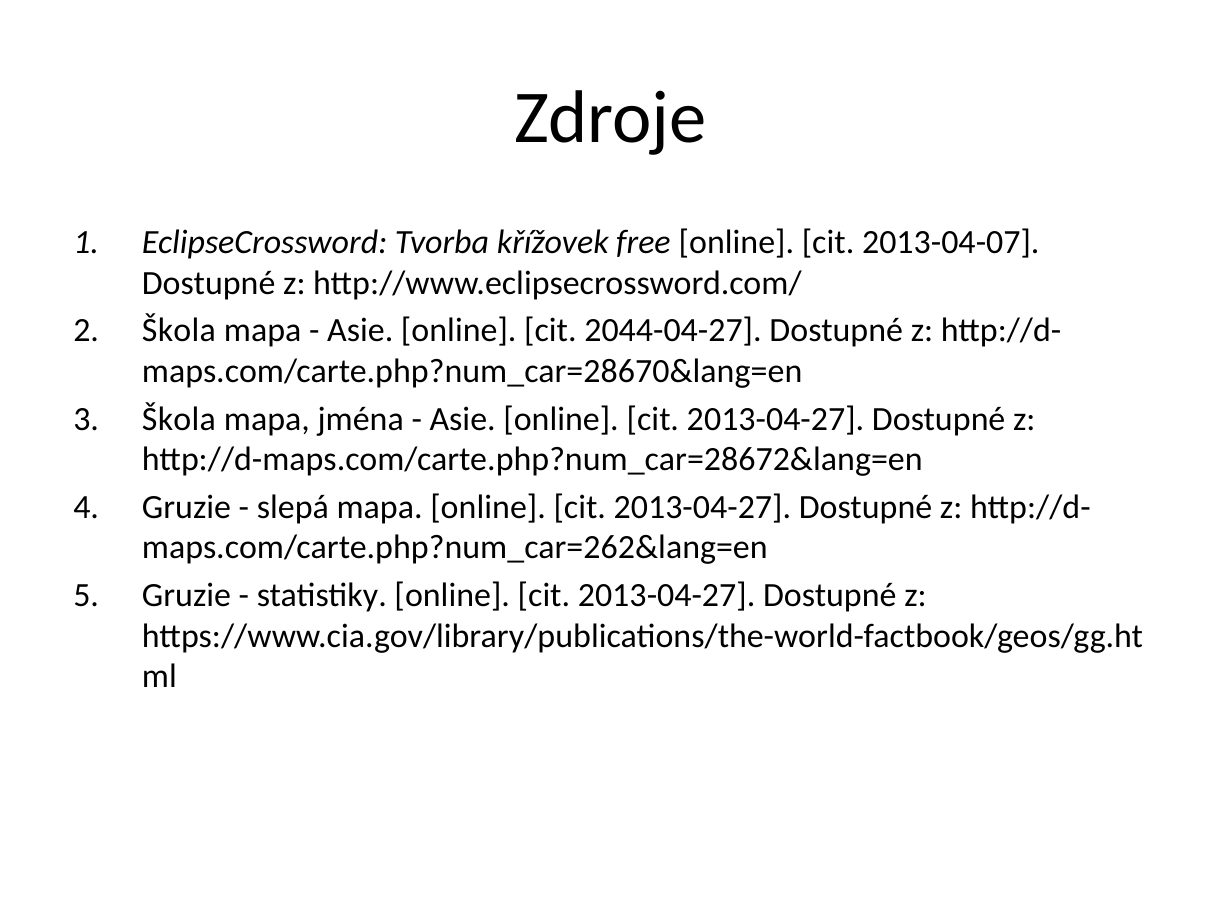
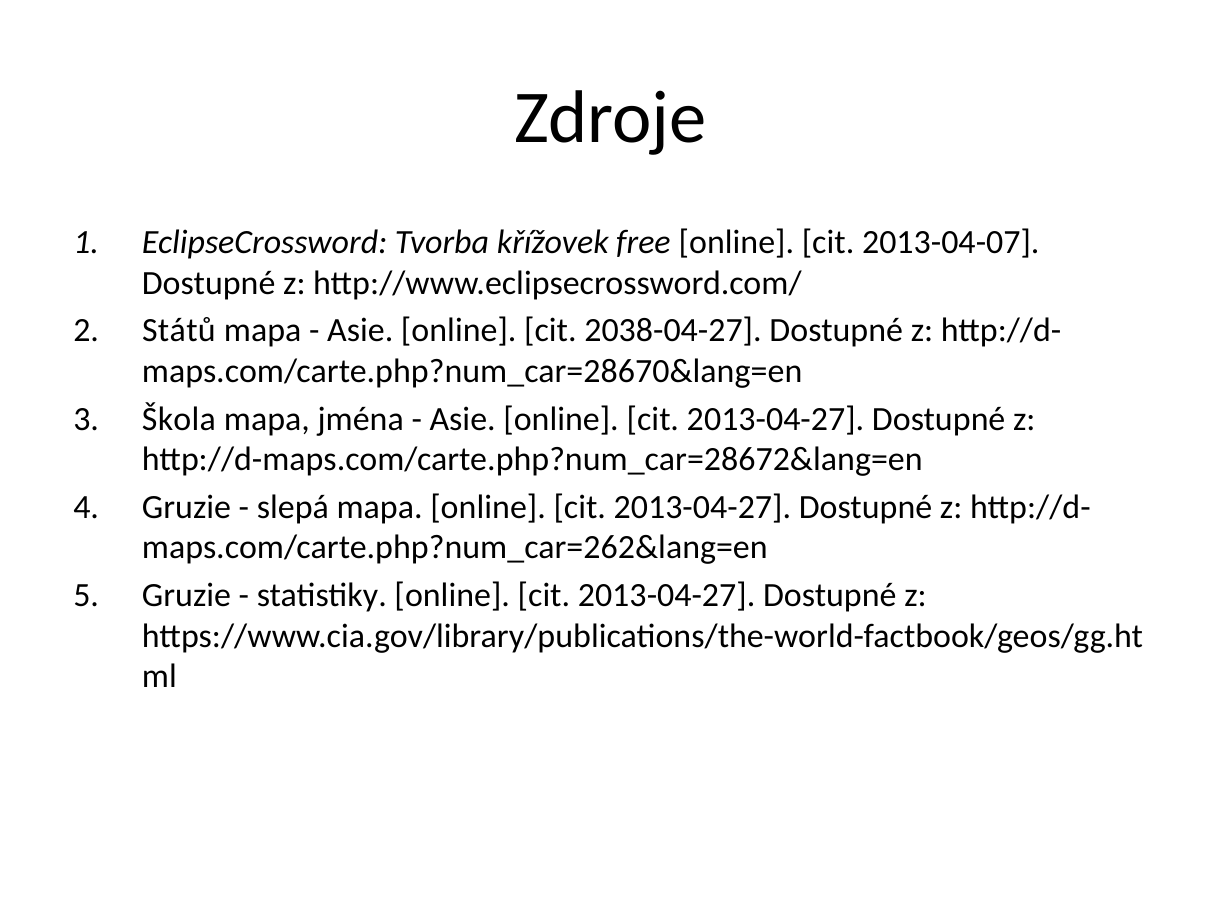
Škola: Škola -> Států (179, 331)
2044-04-27: 2044-04-27 -> 2038-04-27 (673, 331)
